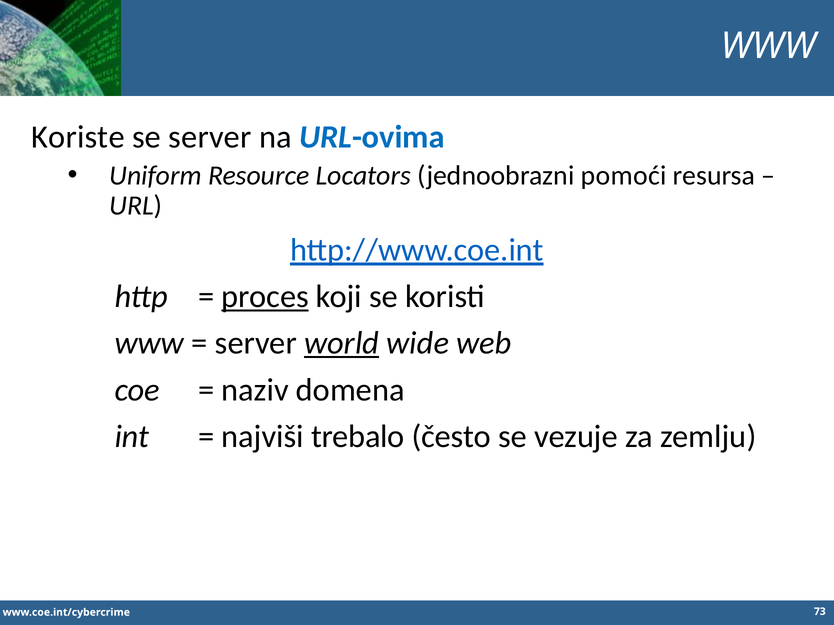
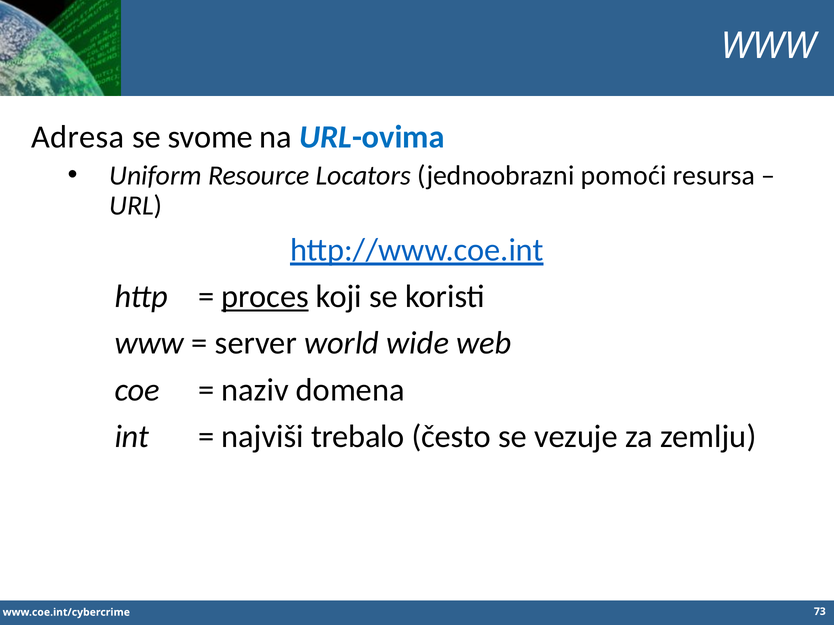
Koriste: Koriste -> Adresa (78, 137)
se server: server -> svome (210, 137)
world underline: present -> none (342, 344)
